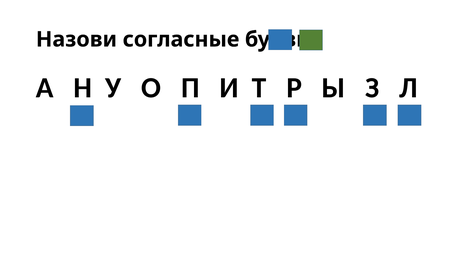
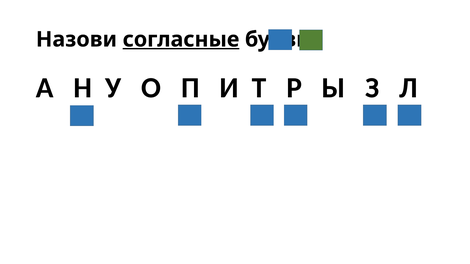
согласные underline: none -> present (181, 39)
